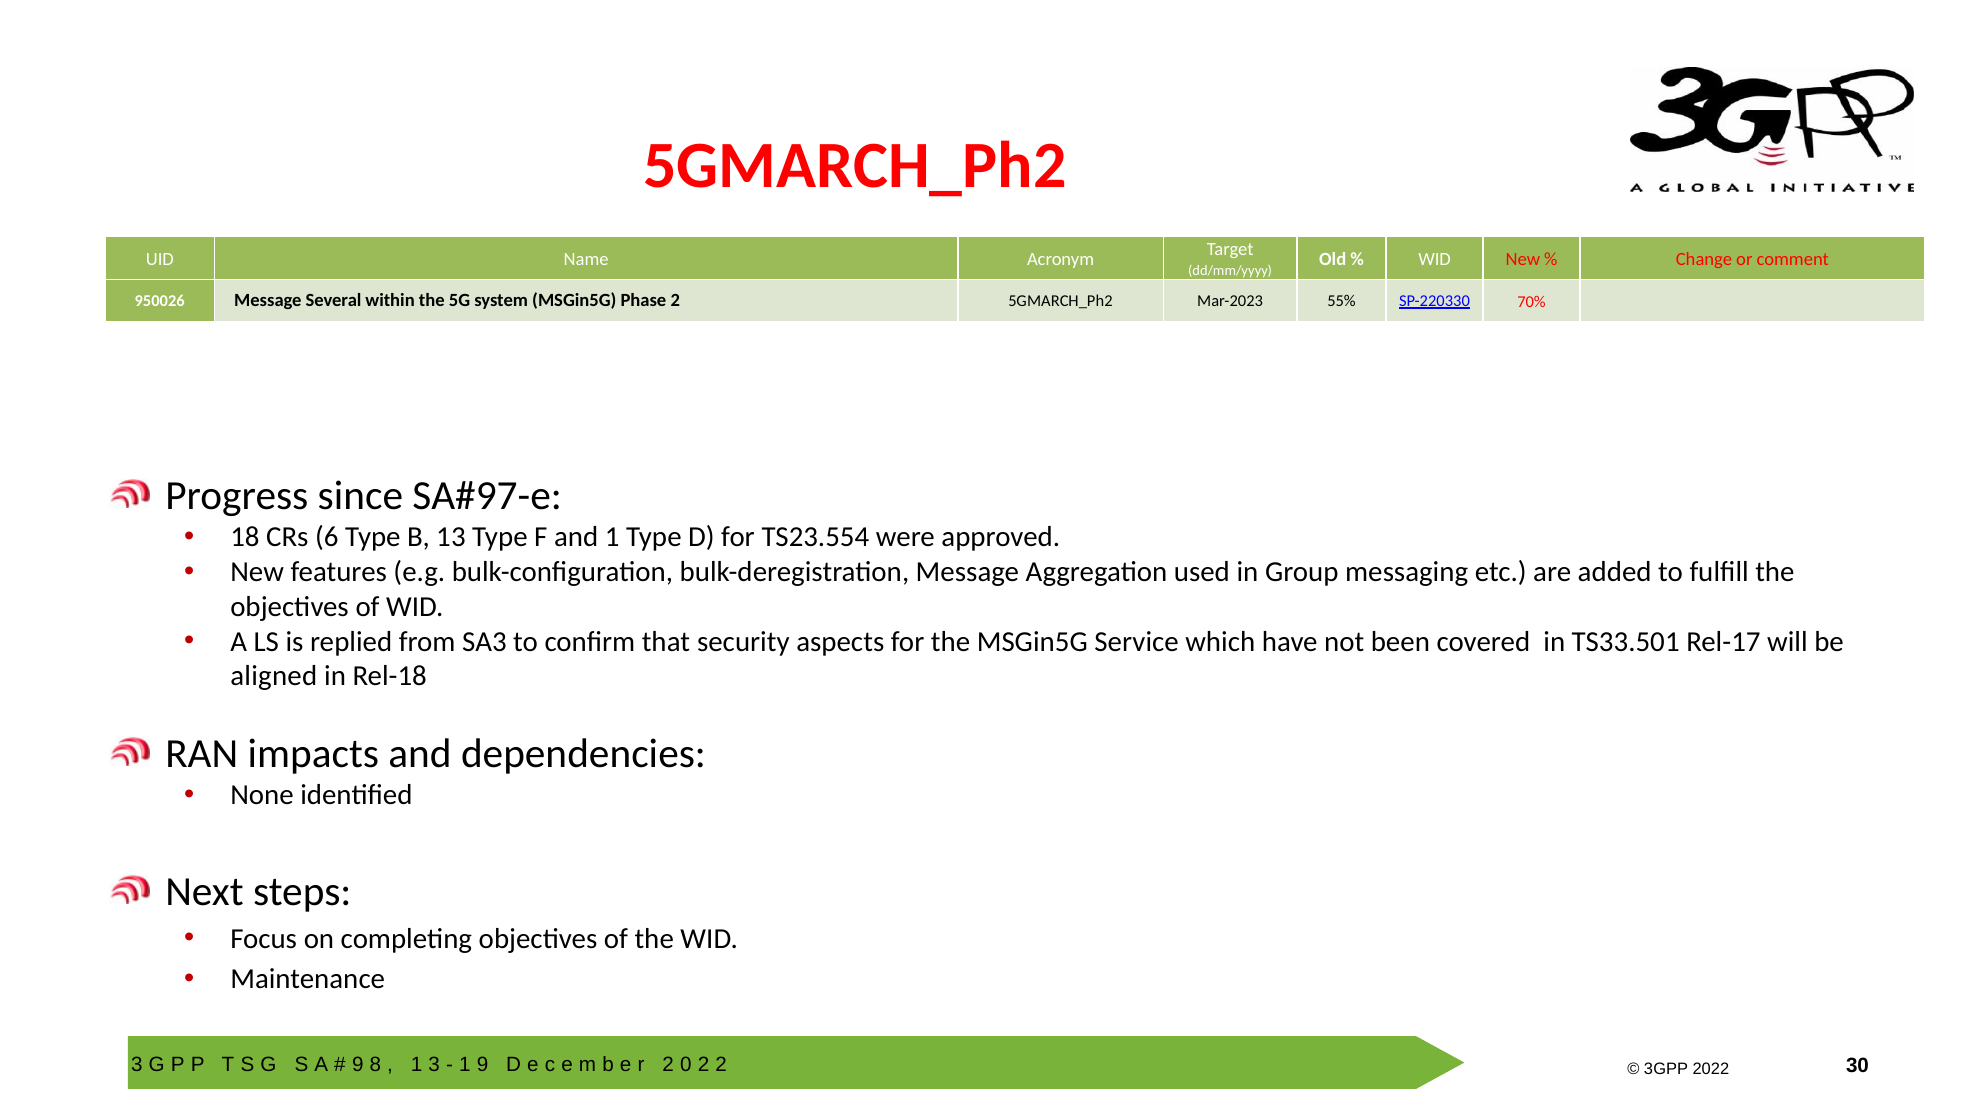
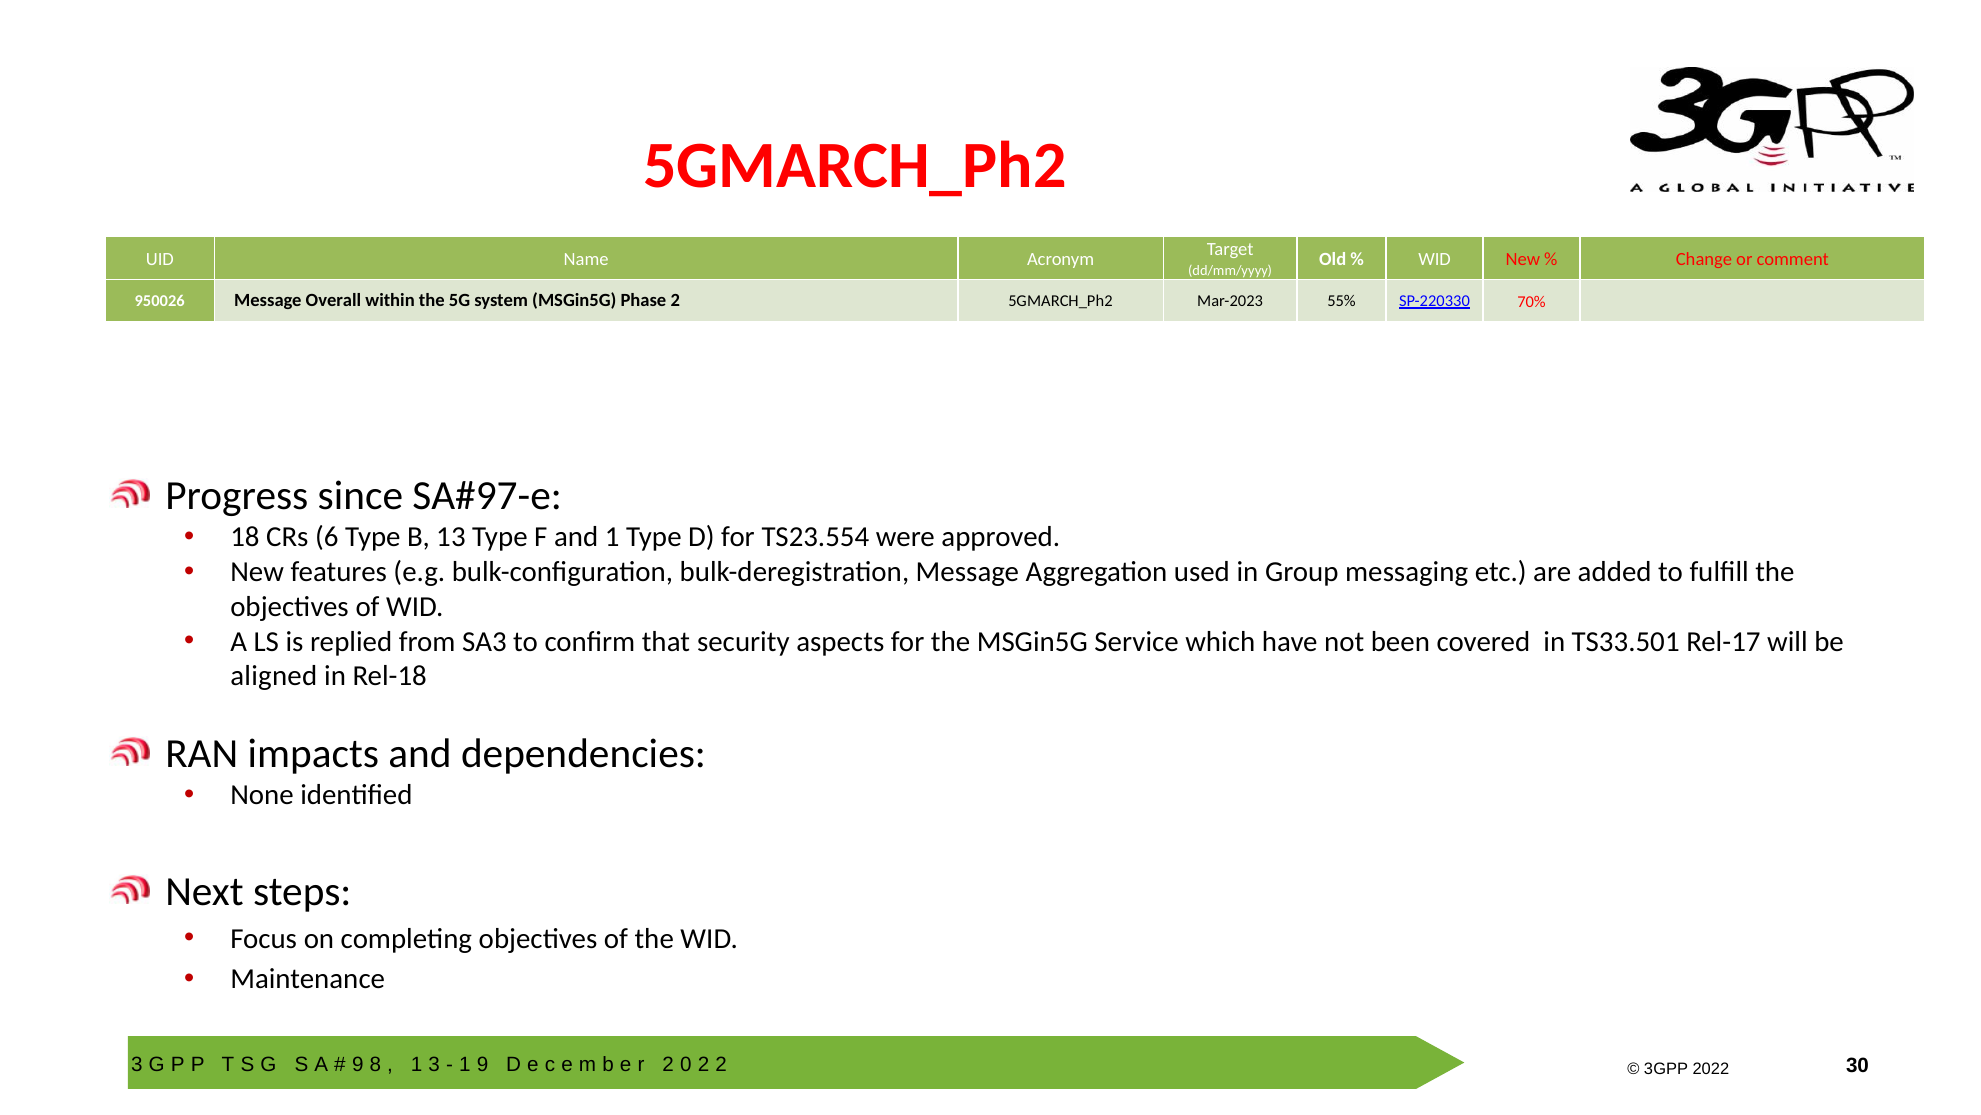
Several: Several -> Overall (333, 301)
